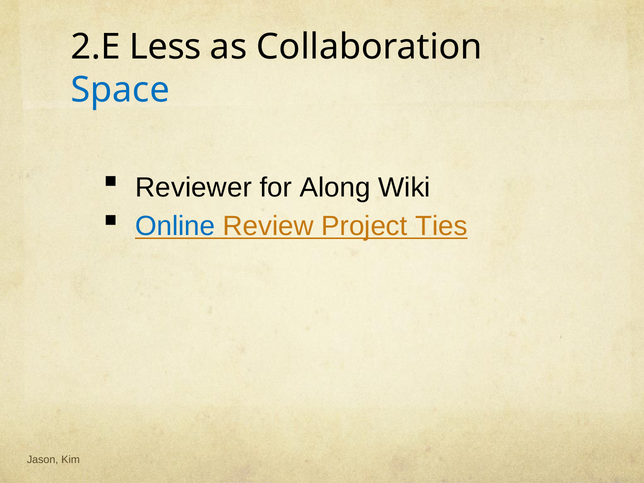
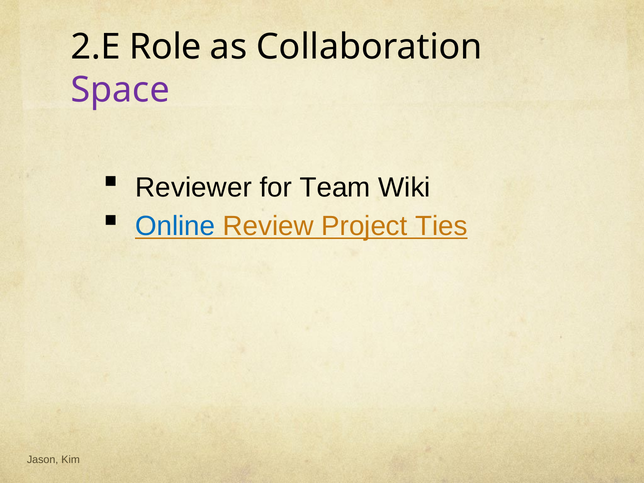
Less: Less -> Role (165, 47)
Space colour: blue -> purple (120, 90)
Along: Along -> Team (335, 187)
